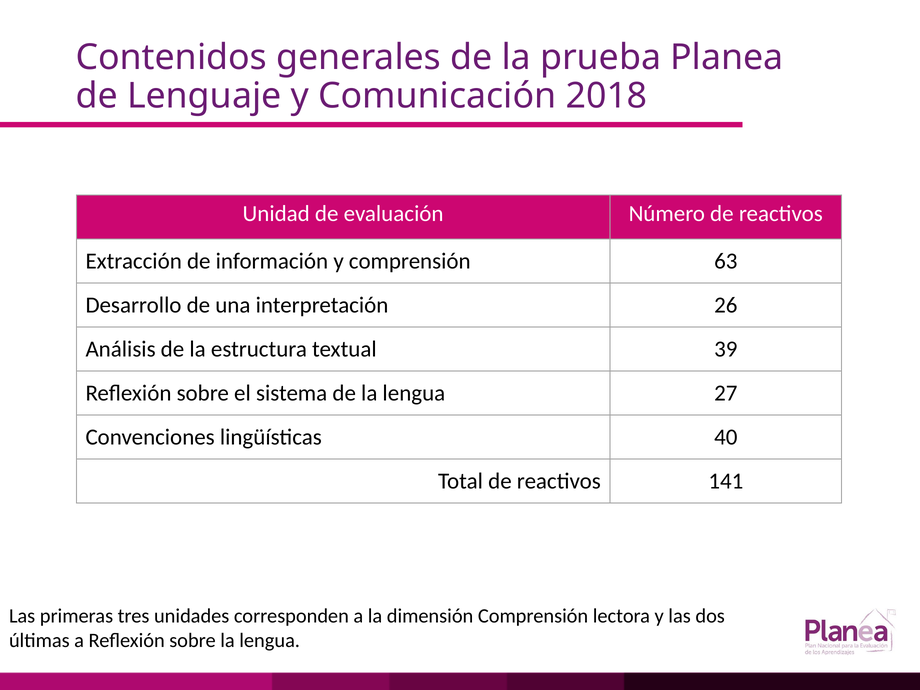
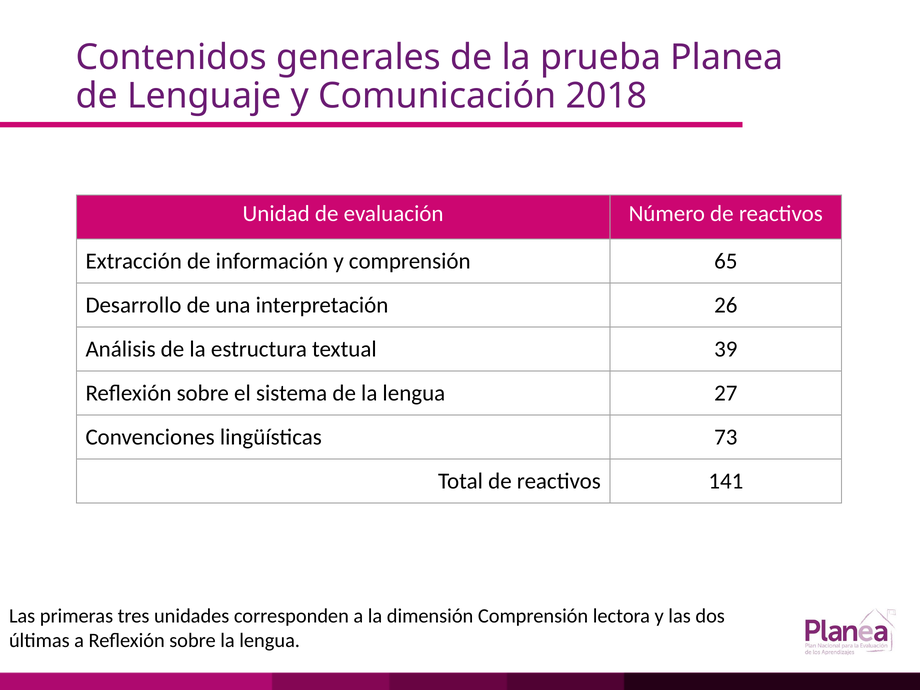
63: 63 -> 65 (726, 261)
40: 40 -> 73 (726, 437)
